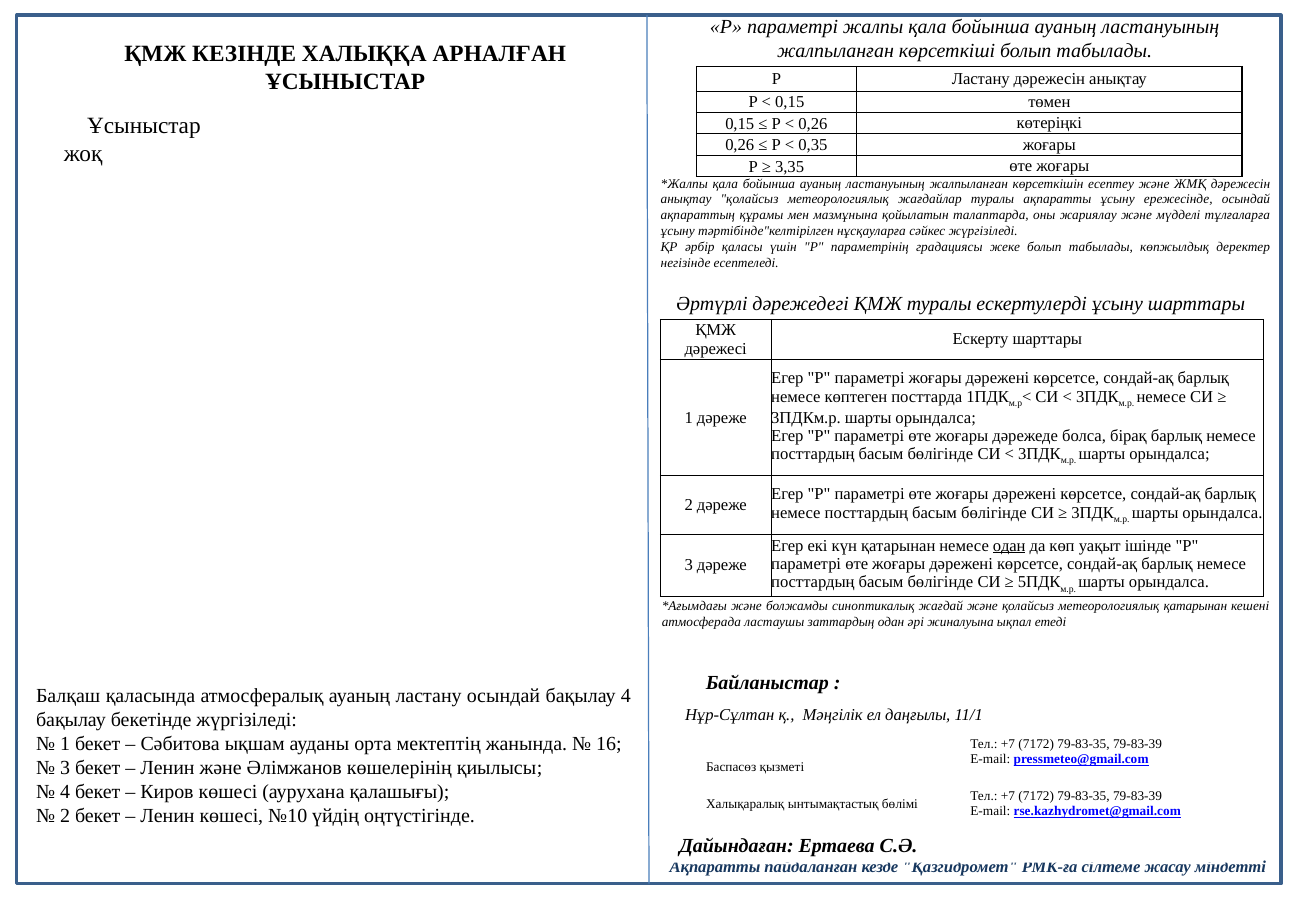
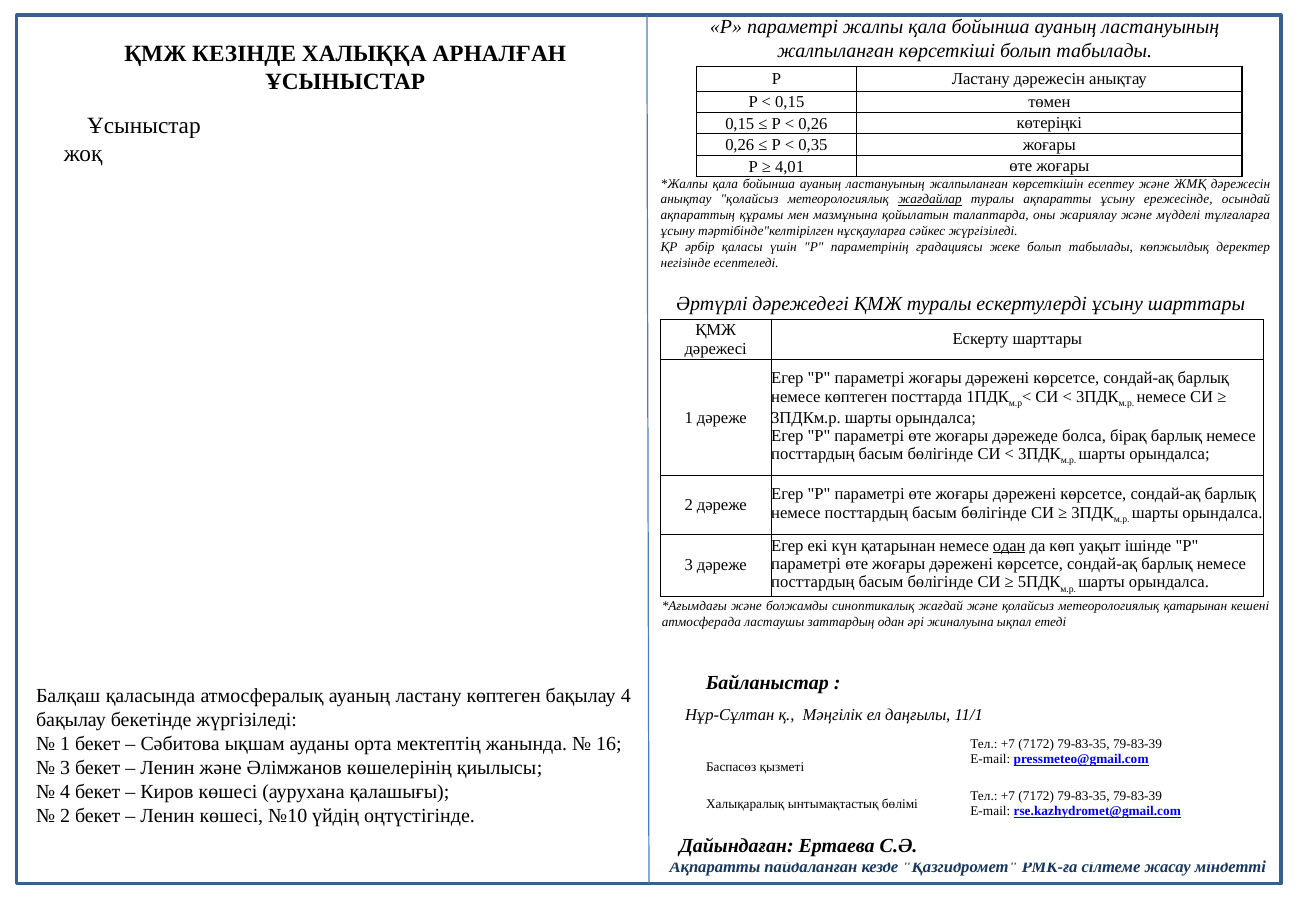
3,35: 3,35 -> 4,01 (790, 167)
жағдайлар underline: none -> present (930, 199)
ластану осындай: осындай -> көптеген (504, 696)
